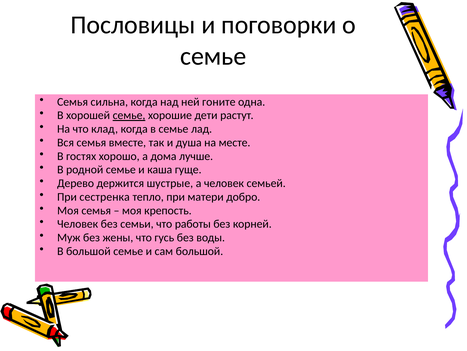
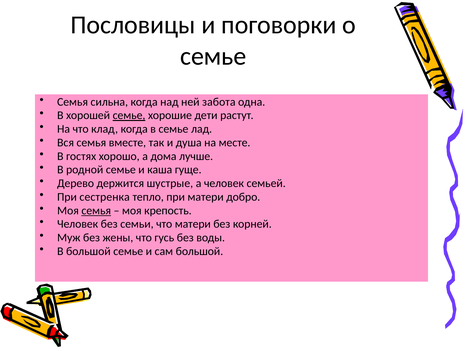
гоните: гоните -> забота (219, 102)
семья underline: none -> present (96, 210)
что работы: работы -> матери (193, 224)
